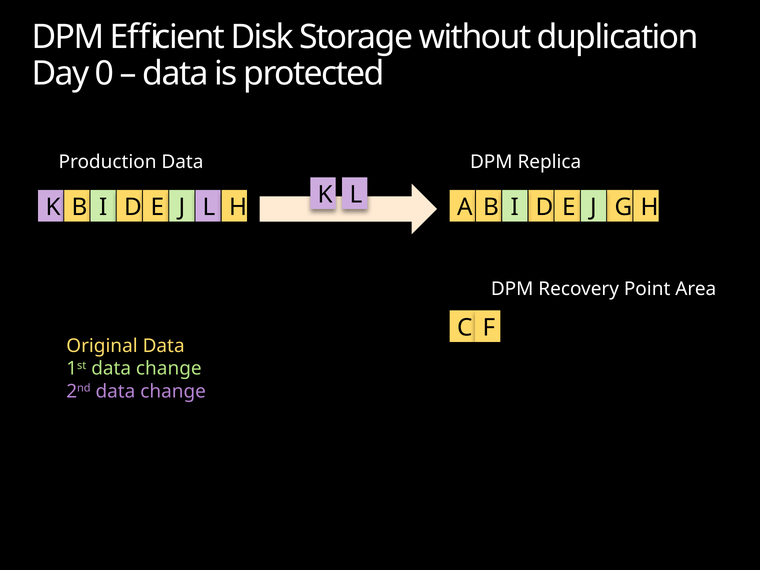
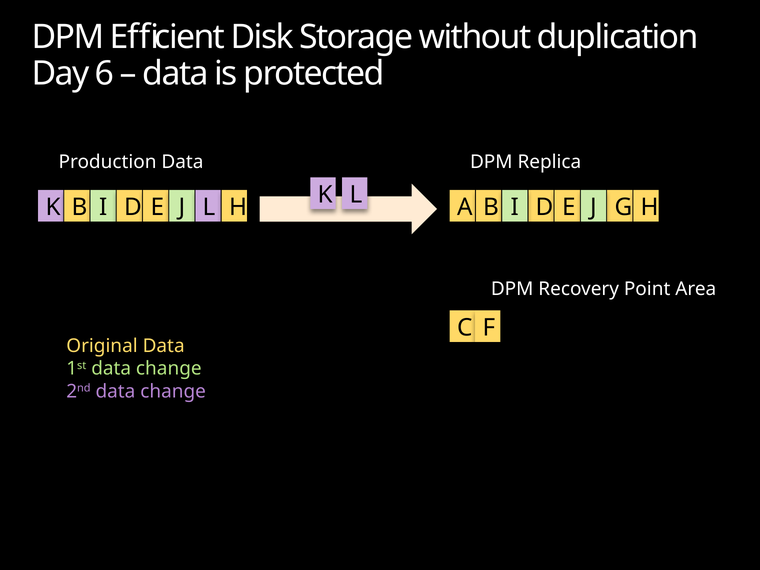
0: 0 -> 6 (105, 74)
